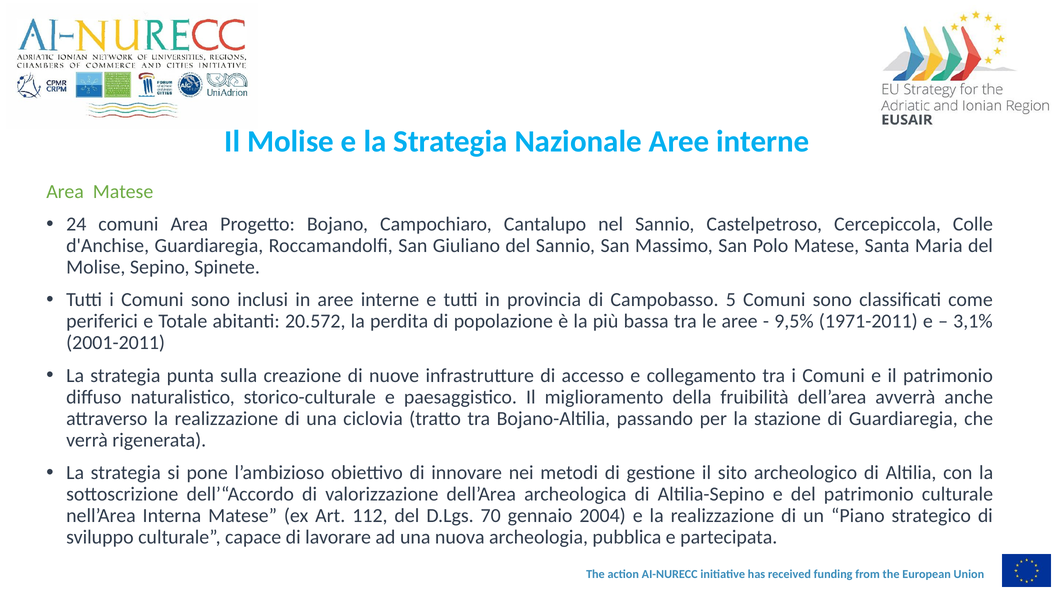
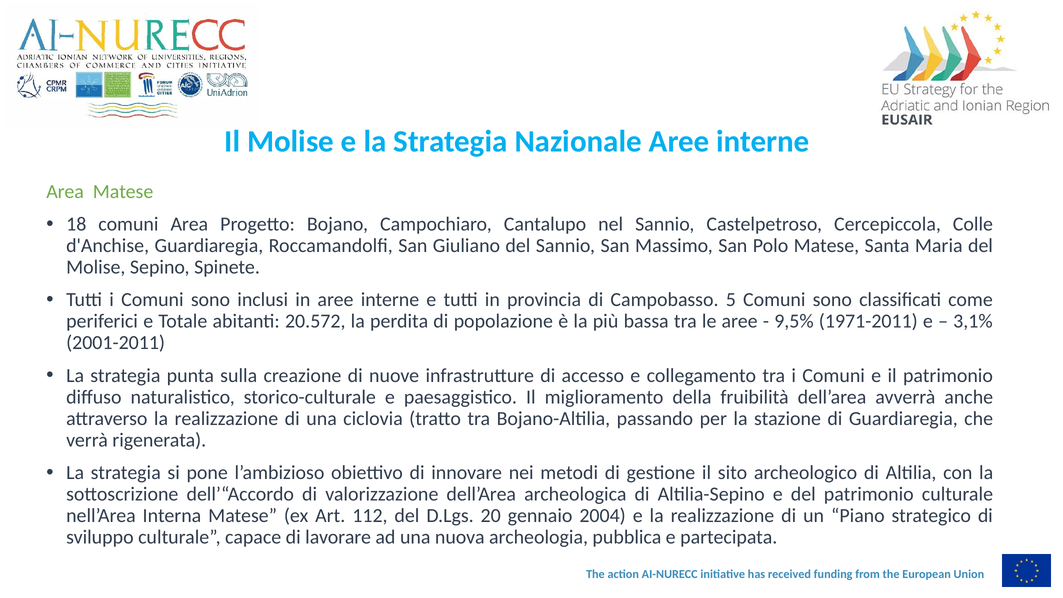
24: 24 -> 18 (76, 224)
70: 70 -> 20 (491, 516)
